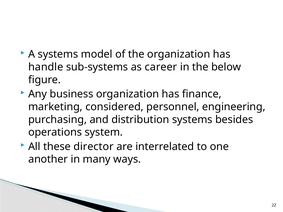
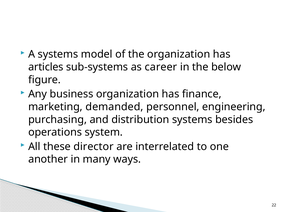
handle: handle -> articles (46, 67)
considered: considered -> demanded (114, 107)
